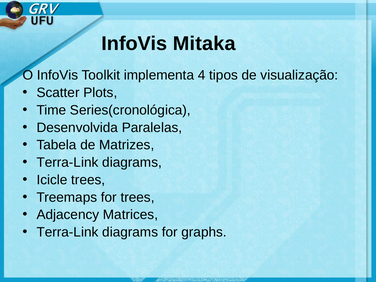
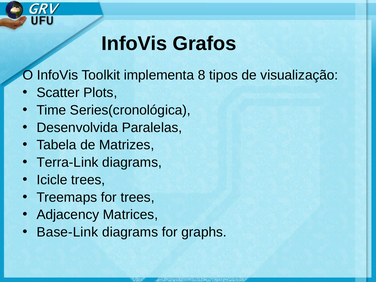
Mitaka: Mitaka -> Grafos (204, 43)
4: 4 -> 8 (202, 75)
Terra-Link: Terra-Link -> Base-Link (67, 232)
